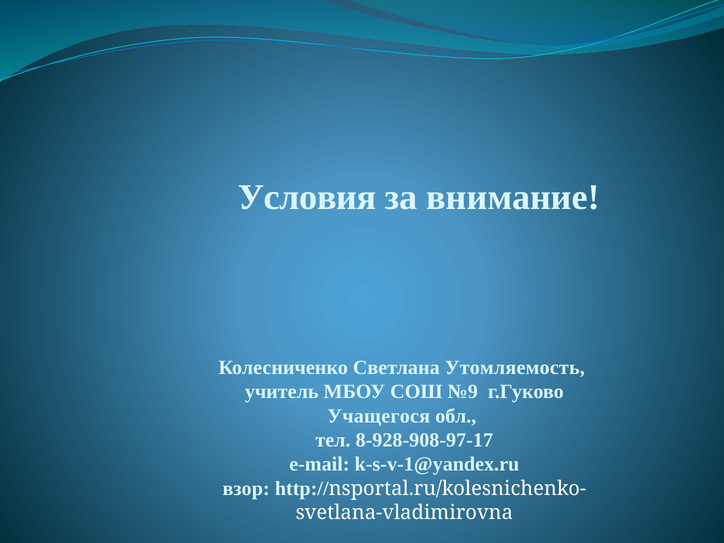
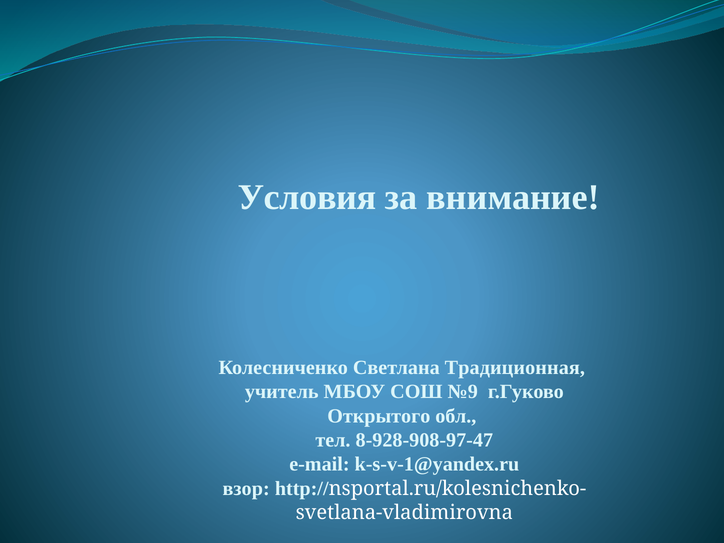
Утомляемость: Утомляемость -> Традиционная (515, 368)
Учащегося: Учащегося -> Открытого (379, 416)
8-928-908-97-17: 8-928-908-97-17 -> 8-928-908-97-47 (424, 440)
